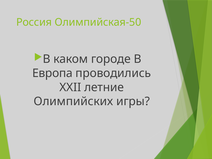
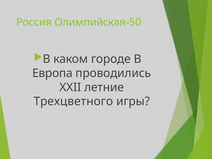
Олимпийских: Олимпийских -> Трехцветного (73, 101)
